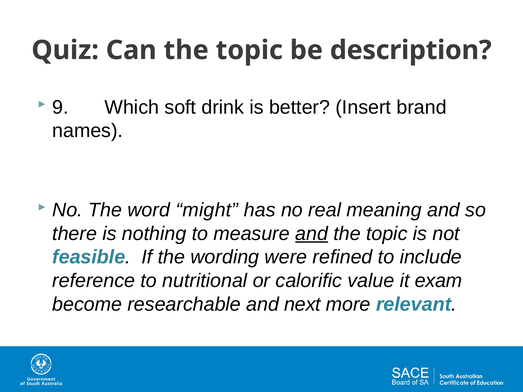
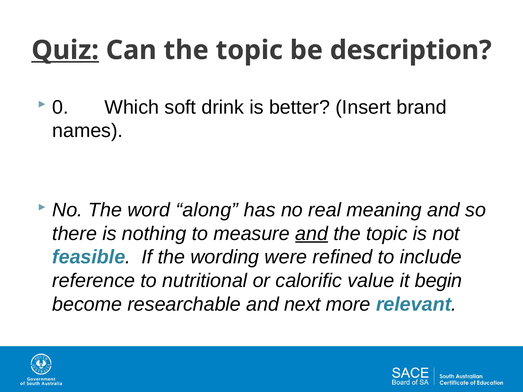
Quiz underline: none -> present (65, 50)
9: 9 -> 0 (60, 107)
might: might -> along (207, 210)
exam: exam -> begin (439, 281)
